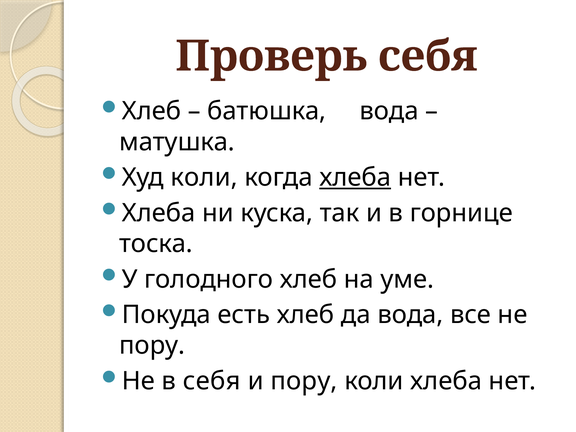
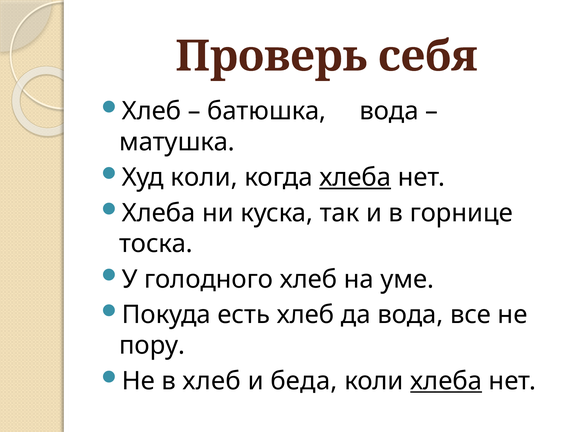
в себя: себя -> хлеб (212, 381)
и пору: пору -> беда (304, 381)
хлеба underline: none -> present (446, 381)
